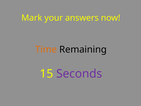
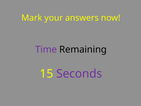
Time colour: orange -> purple (46, 49)
